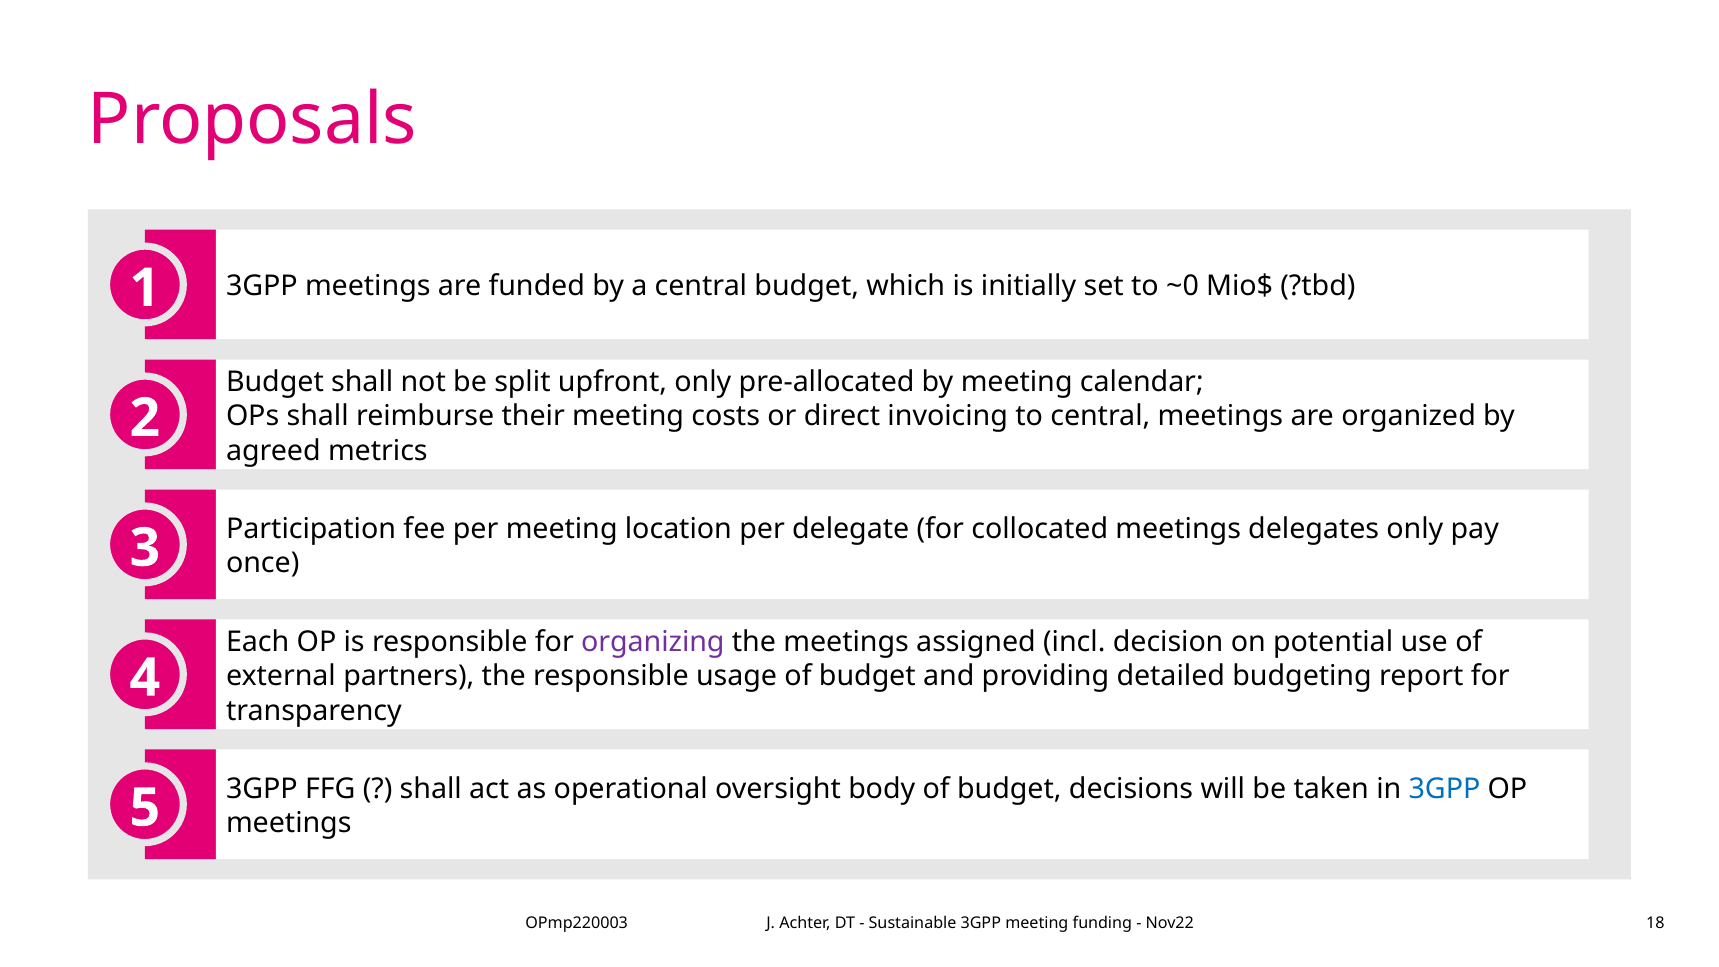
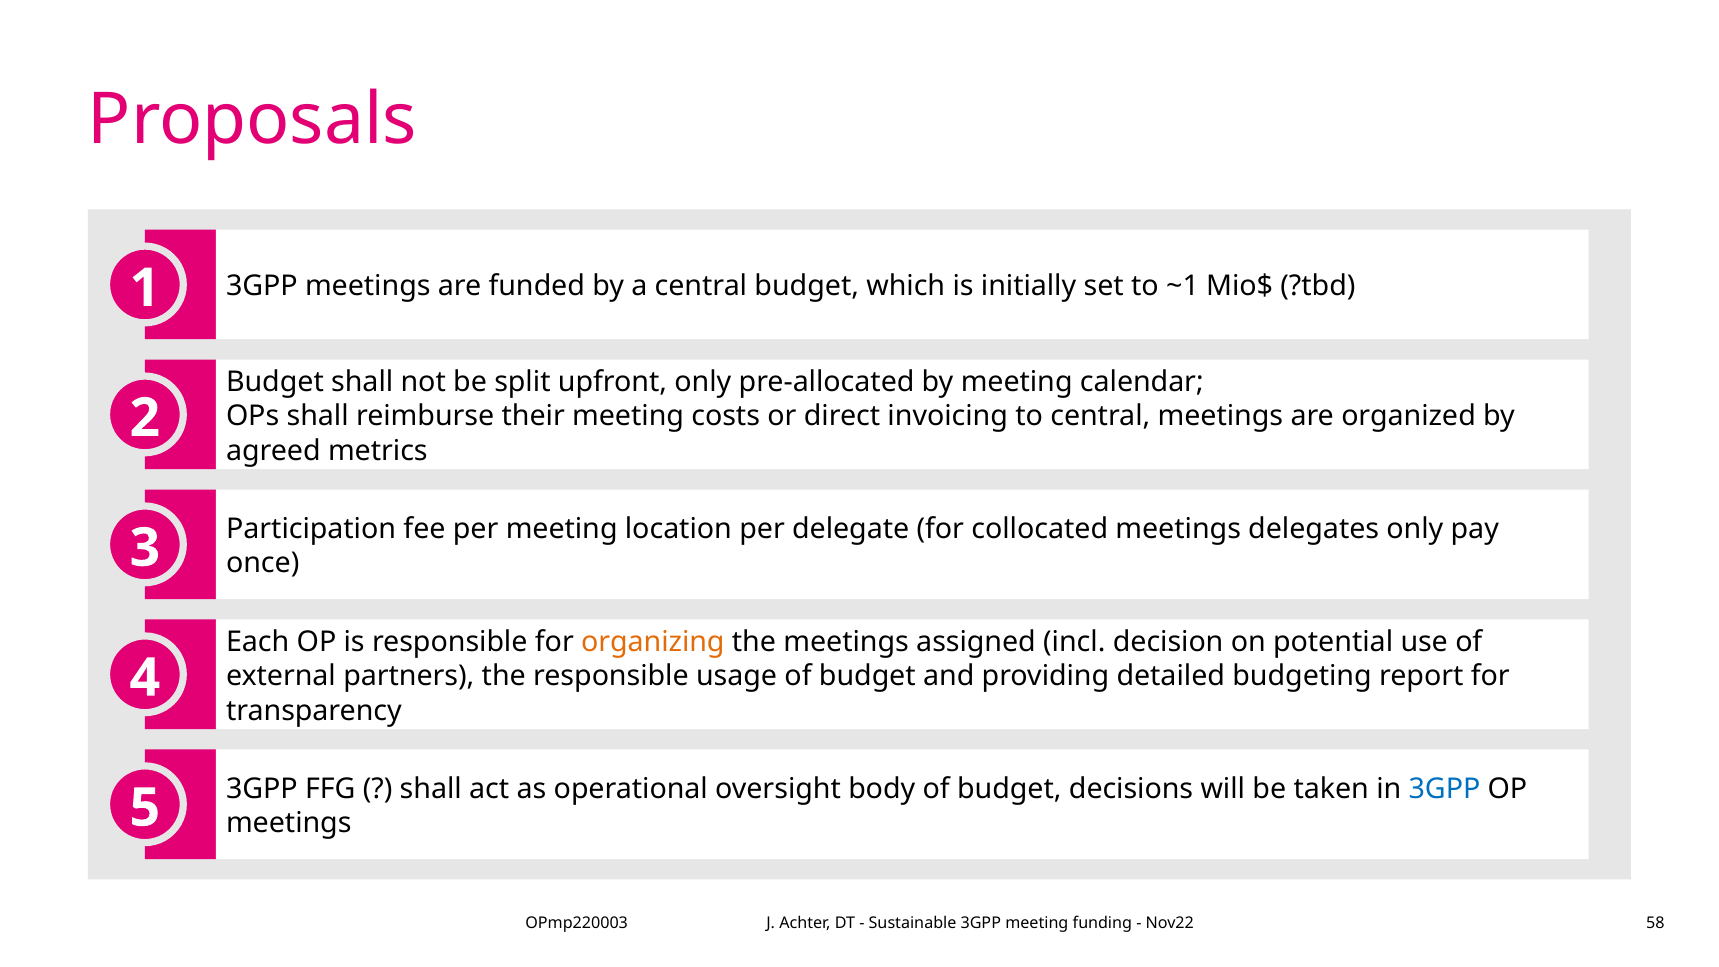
~0: ~0 -> ~1 (1183, 286)
organizing colour: purple -> orange (653, 642)
18: 18 -> 58 (1655, 923)
